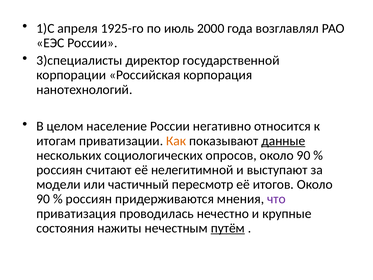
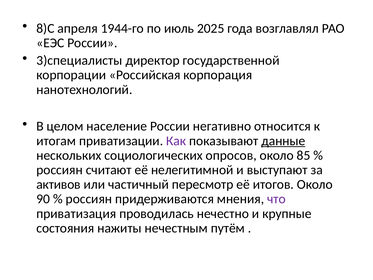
1)С: 1)С -> 8)С (45, 28)
1925-го: 1925-го -> 1944-го (122, 28)
2000: 2000 -> 2025 (211, 28)
Как colour: orange -> purple (176, 141)
опросов около 90: 90 -> 85 (304, 155)
модели: модели -> активов (59, 184)
путём underline: present -> none (228, 228)
